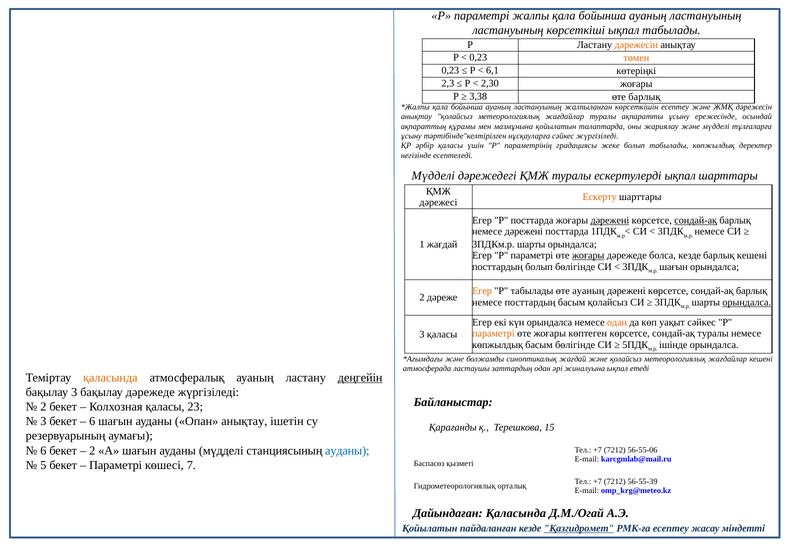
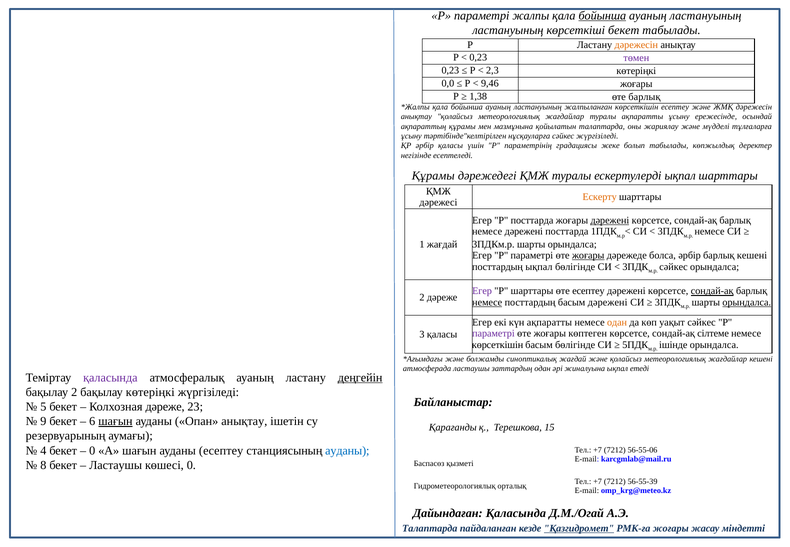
бойынша underline: none -> present (602, 16)
көрсеткіші ықпал: ықпал -> бекет (624, 30)
төмен colour: orange -> purple (636, 58)
6,1: 6,1 -> 2,3 (492, 71)
2,3: 2,3 -> 0,0 (448, 84)
2,30: 2,30 -> 9,46 (490, 84)
3,38: 3,38 -> 1,38 (478, 97)
Мүдделі: Мүдделі -> Құрамы (433, 176)
сондай-ақ underline: present -> none (696, 220)
болса кезде: кезде -> әрбір (690, 256)
посттардың болып: болып -> ықпал (539, 267)
шағын: шағын -> сәйкес (673, 267)
Егер colour: orange -> purple (482, 291)
Р табылады: табылады -> шарттары (532, 291)
өте ауаның: ауаның -> есептеу (588, 291)
сондай-ақ underline: none -> present (712, 291)
немесе underline: none -> present (487, 302)
басым қолайсыз: қолайсыз -> дәрежені (608, 302)
күн орындалса: орындалса -> ақпаратты (549, 322)
параметрі colour: orange -> purple (493, 333)
сондай-ақ туралы: туралы -> сілтеме (713, 333)
көпжылдық: көпжылдық -> көрсеткішін (498, 345)
қаласында colour: orange -> purple (110, 378)
бақылау 3: 3 -> 2 (74, 392)
бақылау дәрежеде: дәрежеде -> көтеріңкі (150, 392)
2: 2 -> 5 (43, 407)
Колхозная қаласы: қаласы -> дәреже (165, 407)
3: 3 -> 9 (43, 421)
шағын underline: none -> present (115, 421)
6: 6 -> 4 (43, 450)
2: 2 -> 0 (92, 450)
ауданы мүдделі: мүдделі -> есептеу (221, 450)
5: 5 -> 8 (43, 465)
Параметрі: Параметрі -> Ластаушы (116, 465)
көшесі 7: 7 -> 0 (191, 465)
Қойылатын: Қойылатын -> Талаптарда (430, 528)
РМК-ға есептеу: есептеу -> жоғары (671, 528)
